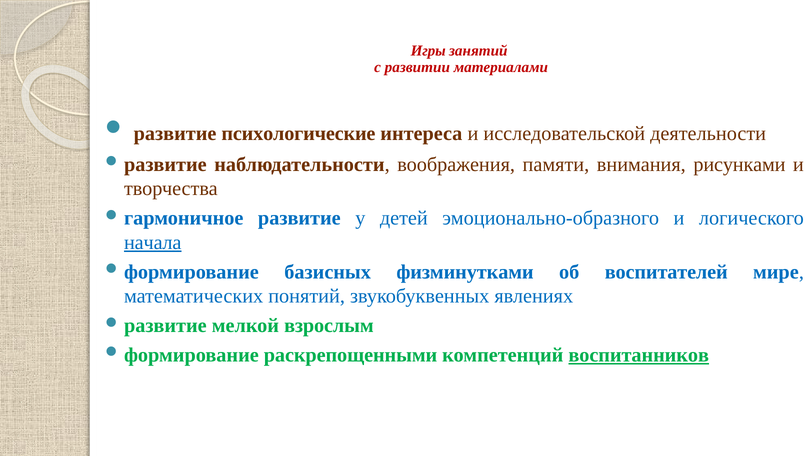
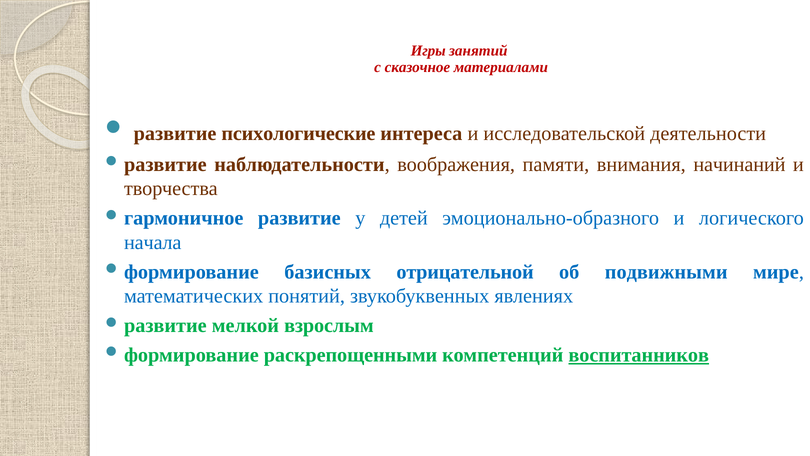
развитии: развитии -> сказочное (417, 67)
рисунками: рисунками -> начинаний (739, 164)
начала underline: present -> none (153, 242)
физминутками: физминутками -> отрицательной (465, 272)
воспитателей: воспитателей -> подвижными (666, 272)
